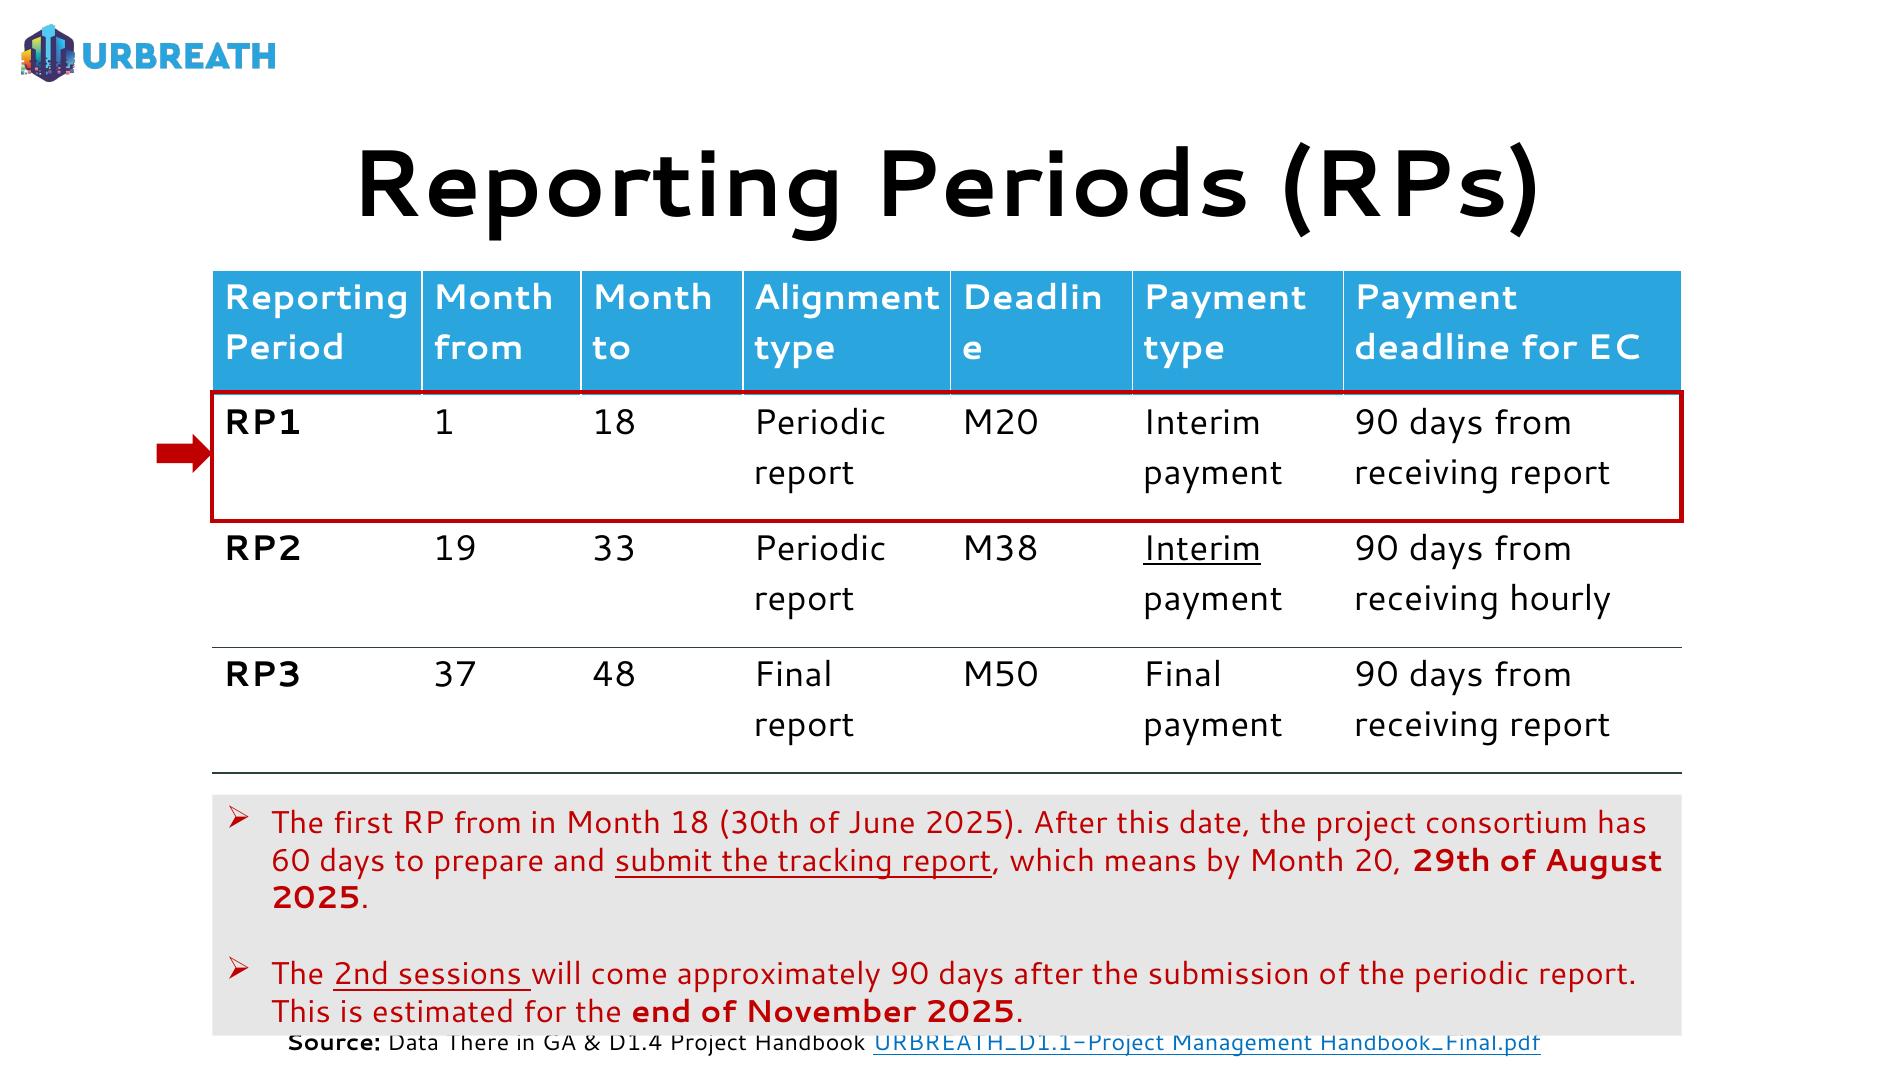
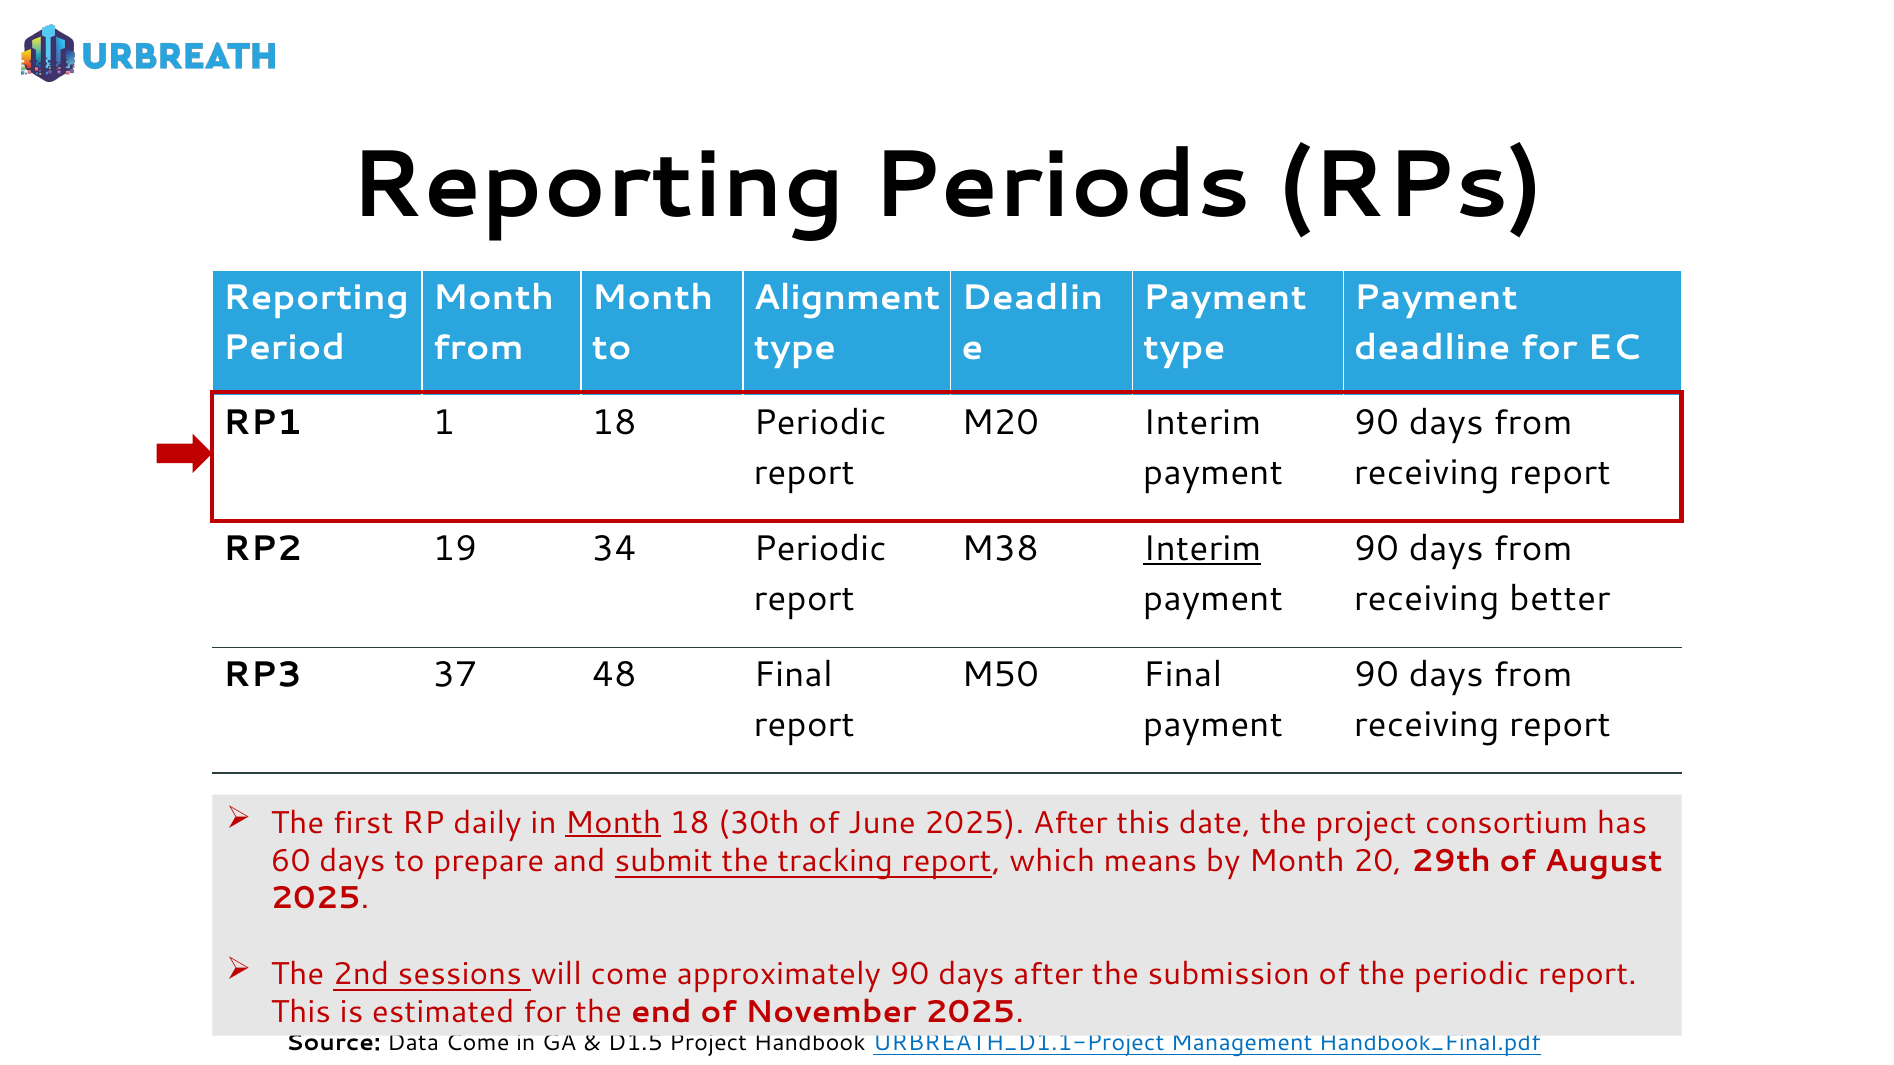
33: 33 -> 34 (614, 549)
hourly: hourly -> better (1560, 599)
RP from: from -> daily (487, 823)
Month underline: none -> present (613, 823)
Data There: There -> Come (478, 1043)
D1.4: D1.4 -> D1.5 (635, 1043)
